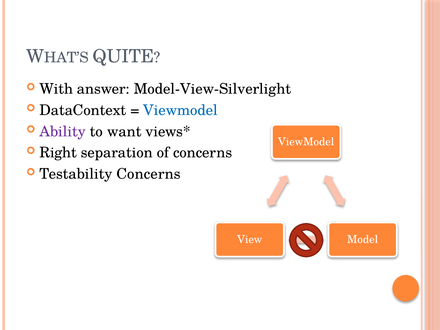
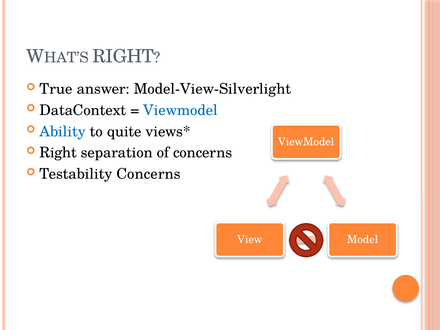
QUITE: QUITE -> RIGHT (123, 56)
With: With -> True (56, 89)
Ability colour: purple -> blue (63, 132)
want: want -> quite (124, 132)
